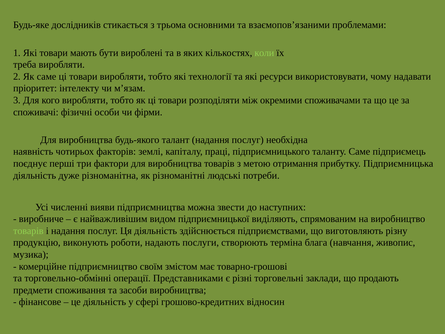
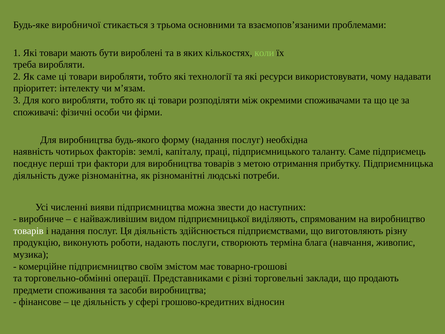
дослідників: дослідників -> виробничої (76, 25)
талант: талант -> форму (176, 140)
товарів colour: light green -> white (28, 231)
